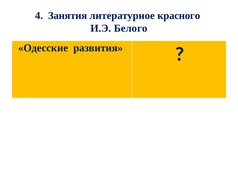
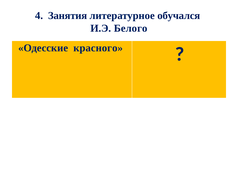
красного: красного -> обучался (179, 16)
развития: развития -> красного (98, 48)
